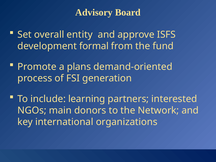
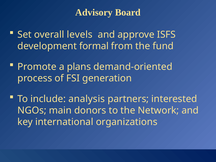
entity: entity -> levels (80, 35)
learning: learning -> analysis (87, 99)
